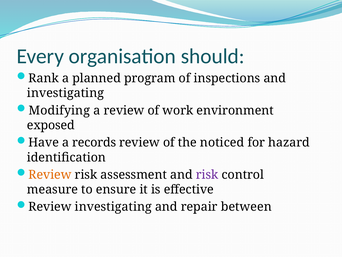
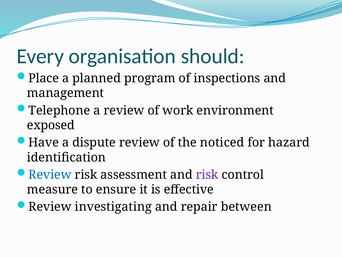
Rank: Rank -> Place (44, 78)
investigating: investigating -> management (66, 93)
Modifying: Modifying -> Telephone (59, 110)
records: records -> dispute (94, 142)
Review colour: orange -> blue (50, 174)
